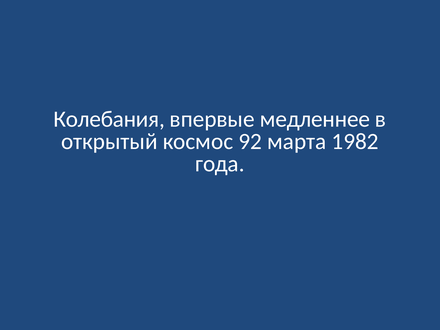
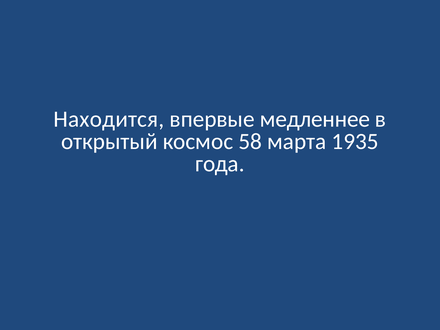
Колебания: Колебания -> Находится (109, 119)
92: 92 -> 58 (250, 142)
1982: 1982 -> 1935 (355, 142)
